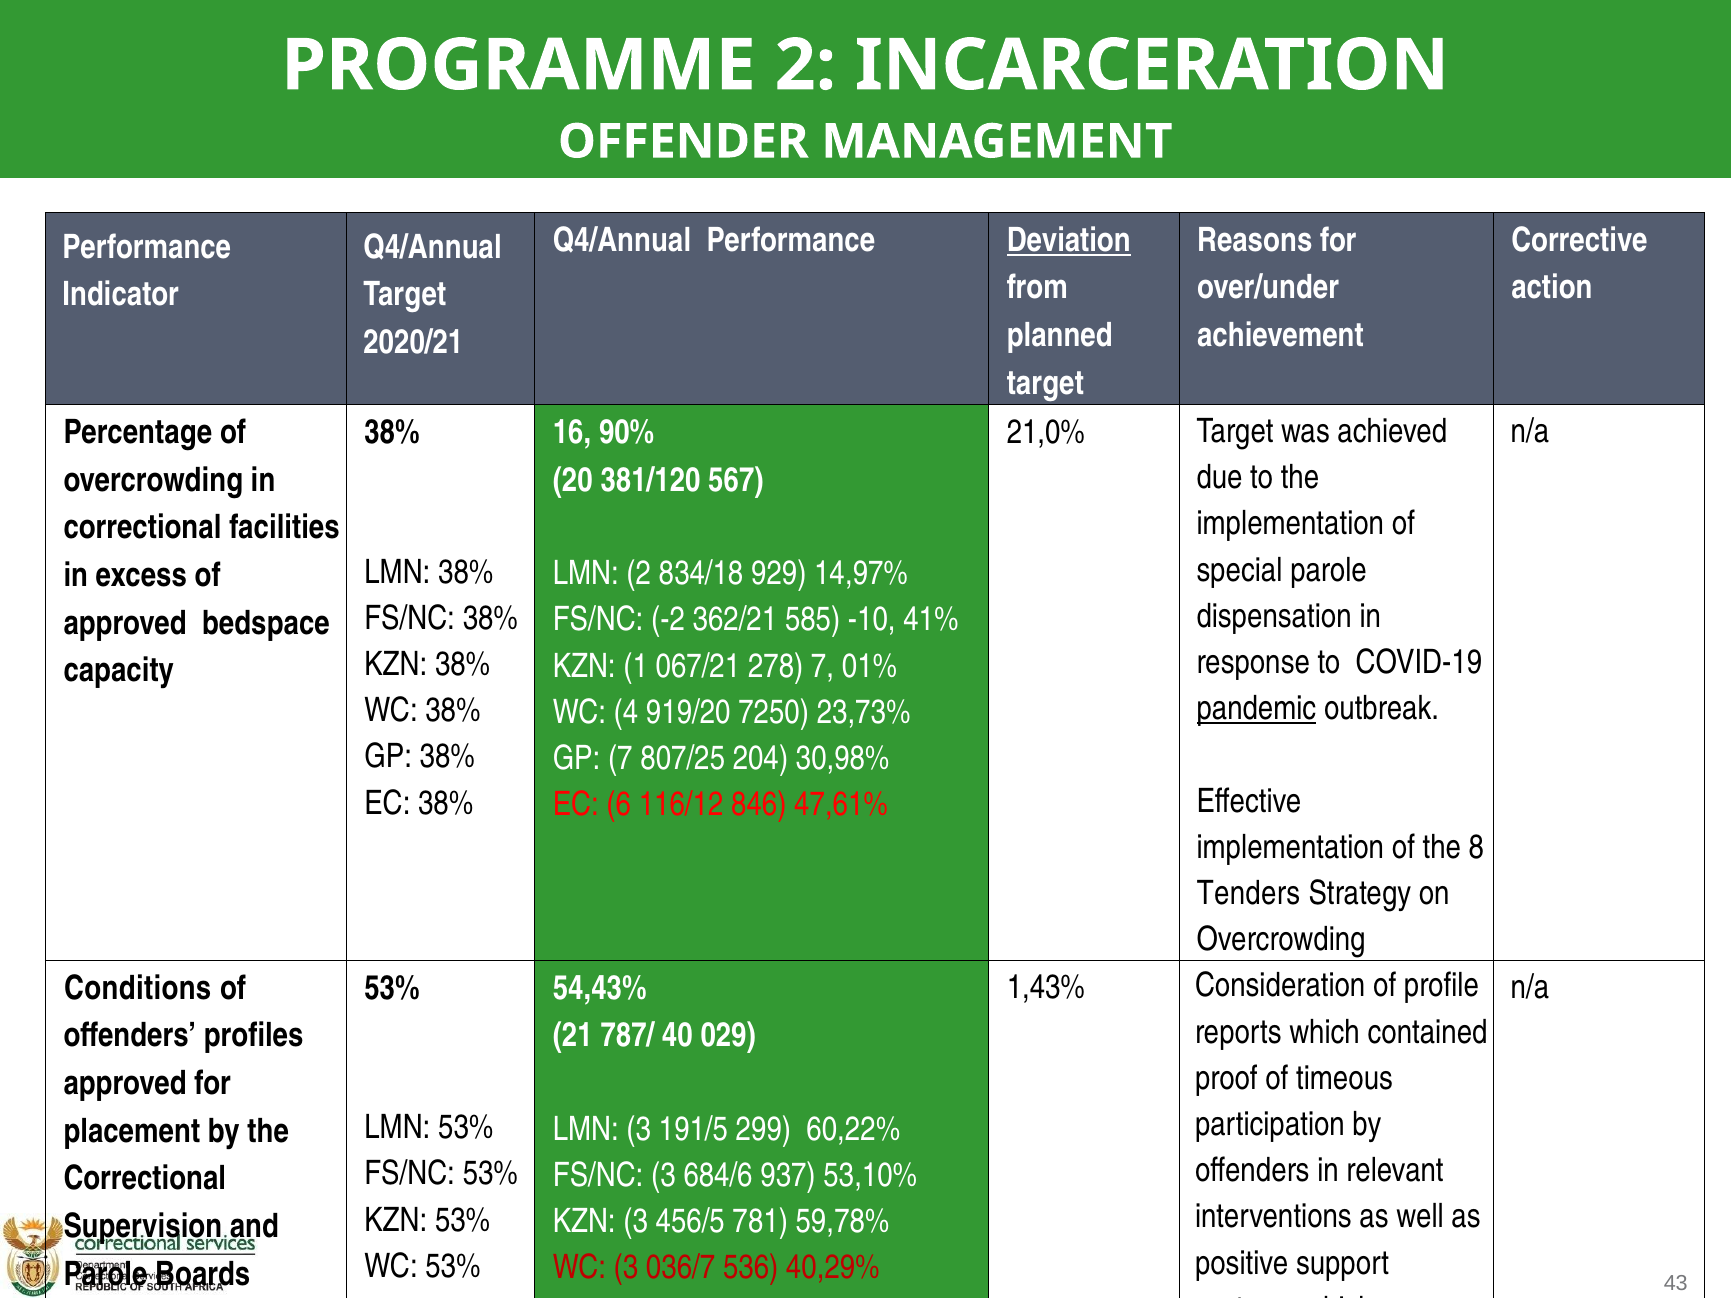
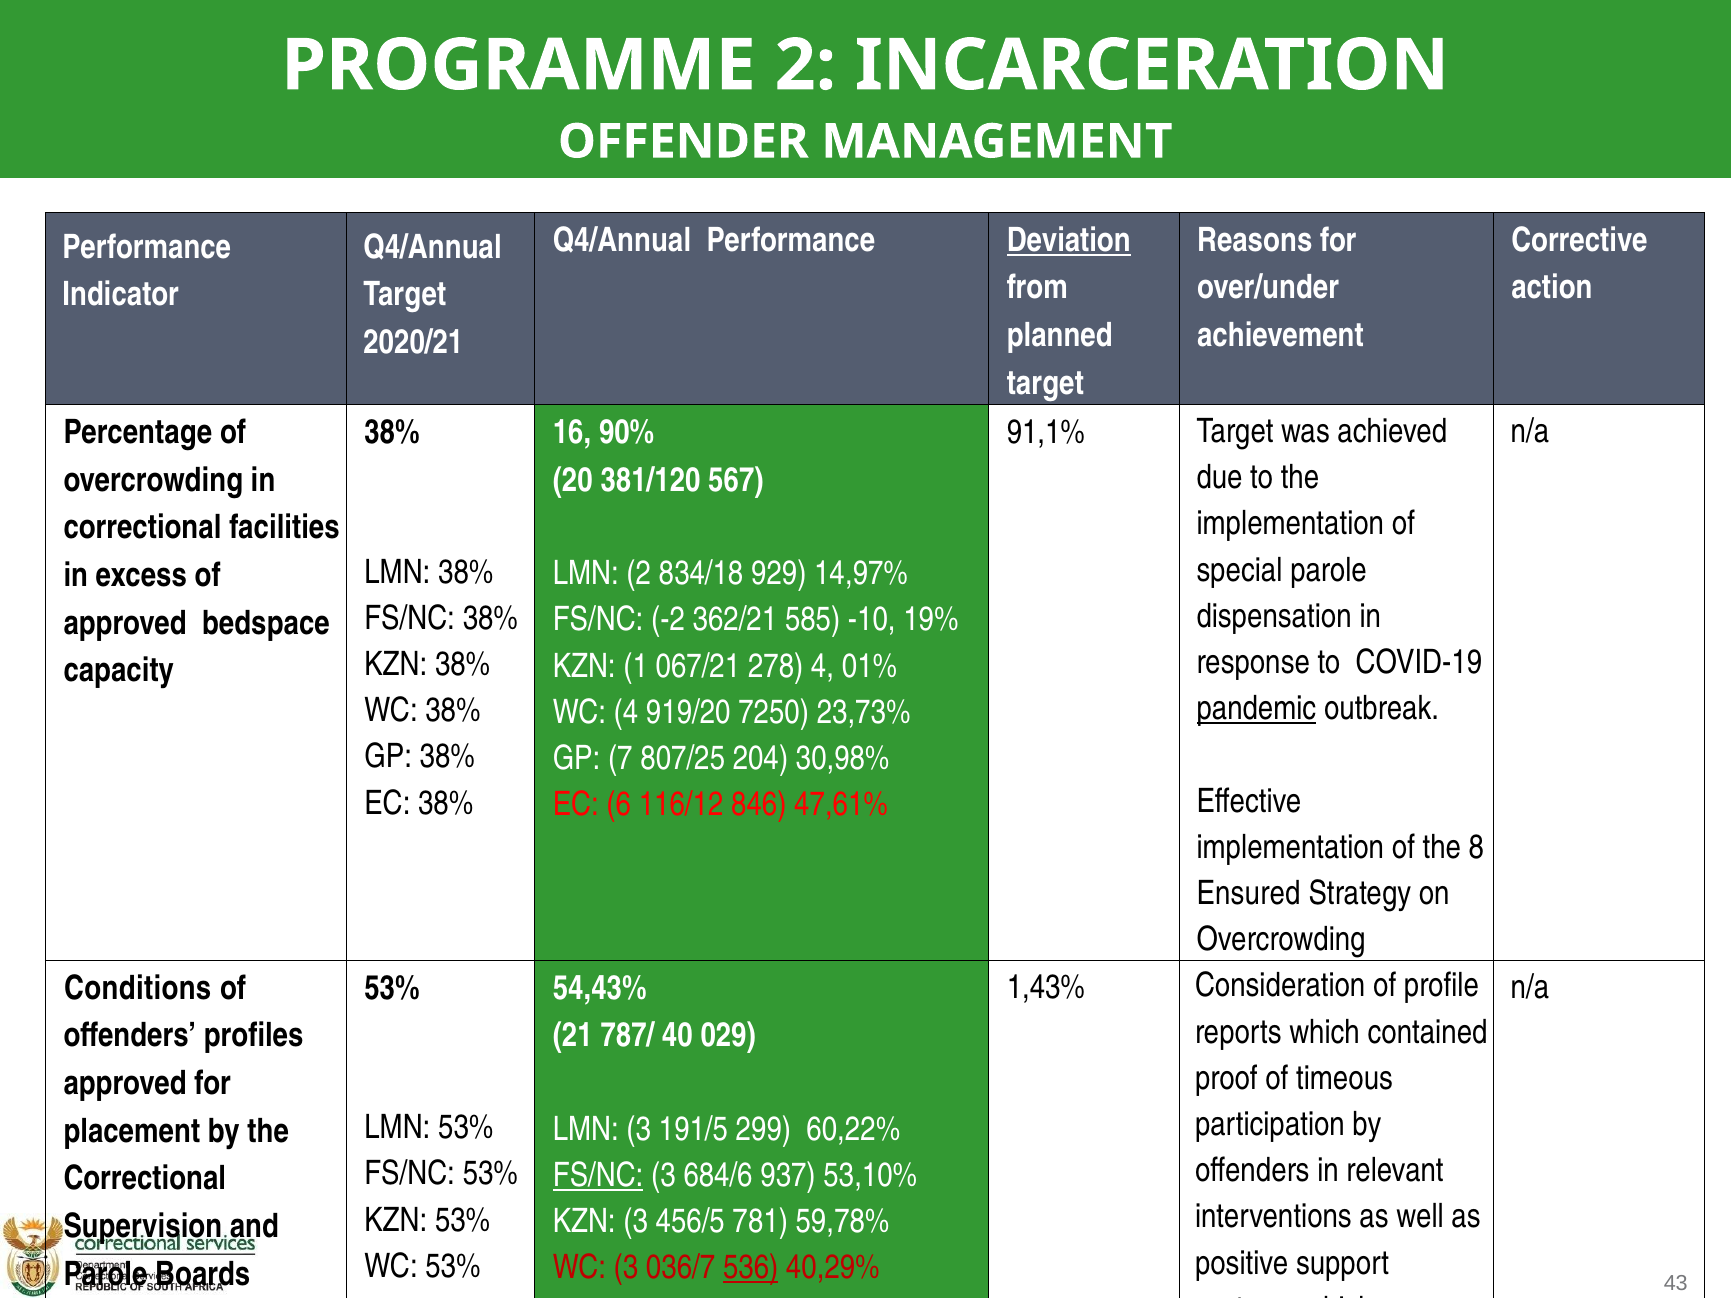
21,0%: 21,0% -> 91,1% (1046, 432)
41%: 41% -> 19% (931, 620)
278 7: 7 -> 4 (823, 666)
Tenders: Tenders -> Ensured (1249, 894)
FS/NC underline: none -> present (598, 1176)
536 underline: none -> present (751, 1268)
